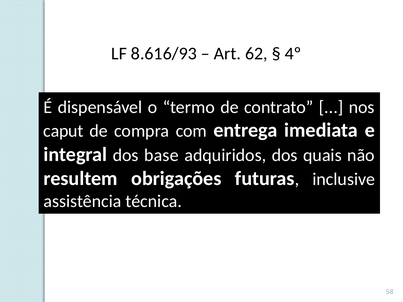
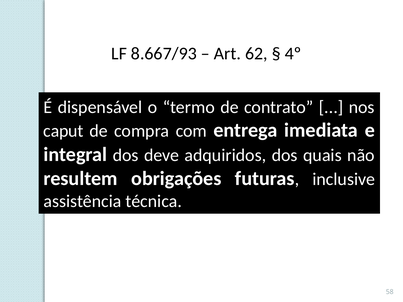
8.616/93: 8.616/93 -> 8.667/93 (164, 54)
base: base -> deve (162, 155)
